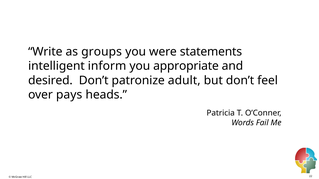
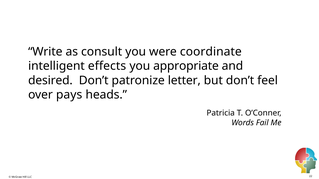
groups: groups -> consult (102, 52)
statements: statements -> coordinate (211, 52)
inform: inform -> effects (107, 66)
adult: adult -> letter (184, 81)
